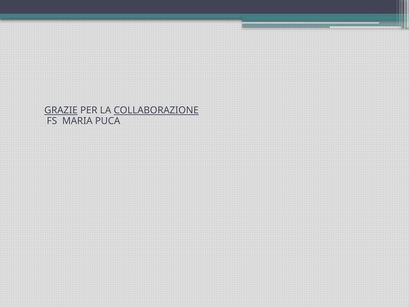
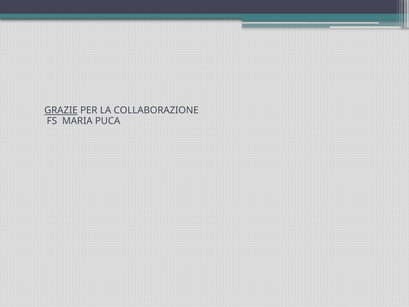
COLLABORAZIONE underline: present -> none (156, 110)
